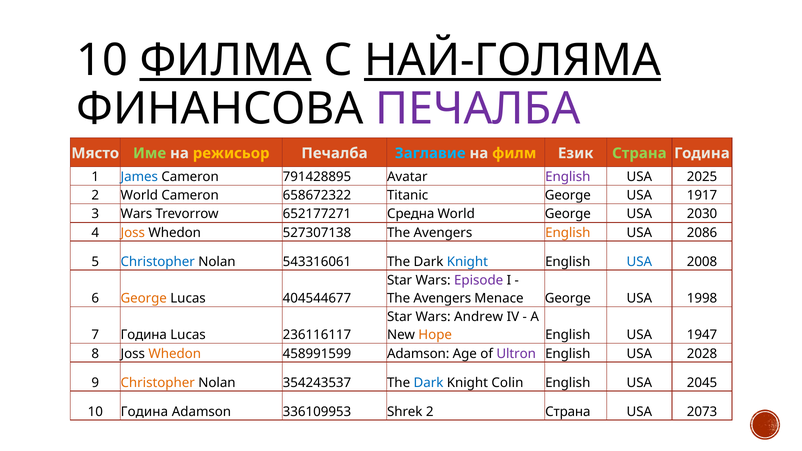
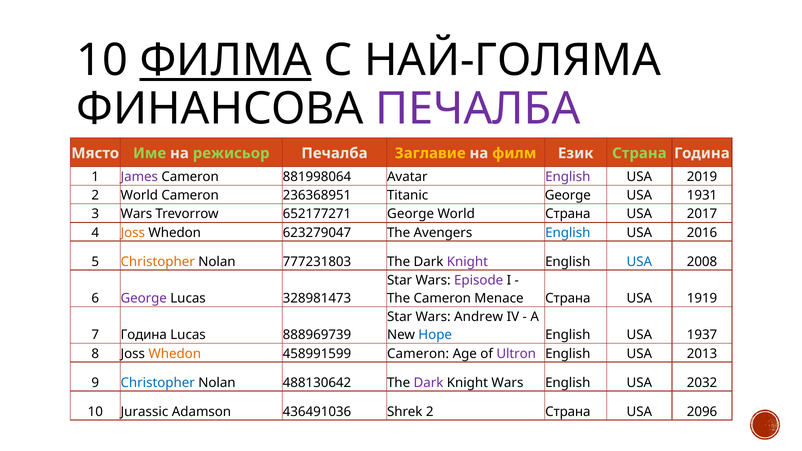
НАЙ-ГОЛЯМА underline: present -> none (513, 60)
режисьор colour: yellow -> light green (231, 153)
Заглавие colour: light blue -> yellow (430, 153)
James colour: blue -> purple (139, 177)
791428895: 791428895 -> 881998064 (317, 177)
2025: 2025 -> 2019 (702, 177)
658672322: 658672322 -> 236368951 (317, 196)
1917: 1917 -> 1931 (702, 196)
652177271 Средна: Средна -> George (411, 214)
World George: George -> Страна (568, 214)
2030: 2030 -> 2017 (702, 214)
527307138: 527307138 -> 623279047 (317, 233)
English colour: orange -> blue (568, 233)
2086: 2086 -> 2016 (702, 233)
Christopher colour: blue -> orange (158, 262)
543316061: 543316061 -> 777231803 (317, 262)
Knight colour: blue -> purple (467, 262)
George colour: orange -> purple (144, 298)
404544677: 404544677 -> 328981473 (317, 298)
Avengers: Avengers -> Cameron (442, 298)
Menace George: George -> Страна (568, 298)
1998: 1998 -> 1919 (702, 298)
236116117: 236116117 -> 888969739 (317, 335)
Hope colour: orange -> blue (435, 335)
1947: 1947 -> 1937 (702, 335)
458991599 Adamson: Adamson -> Cameron (418, 354)
2028: 2028 -> 2013 (702, 354)
Christopher colour: orange -> blue (158, 383)
354243537: 354243537 -> 488130642 (317, 383)
Dark colour: blue -> purple (429, 383)
Knight Colin: Colin -> Wars (507, 383)
2045: 2045 -> 2032 (702, 383)
10 Година: Година -> Jurassic (144, 412)
336109953: 336109953 -> 436491036 (317, 412)
2073: 2073 -> 2096 (702, 412)
